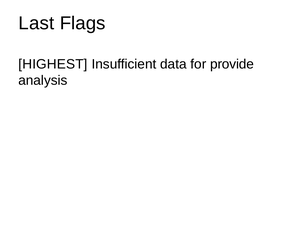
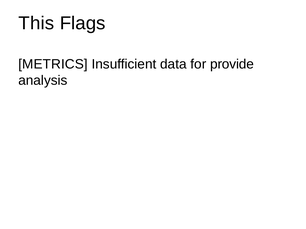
Last: Last -> This (36, 23)
HIGHEST: HIGHEST -> METRICS (53, 64)
